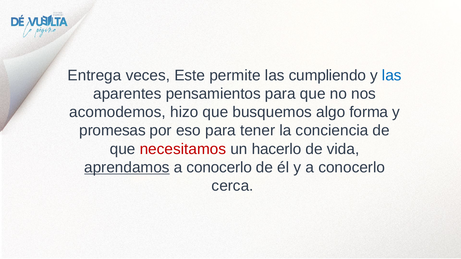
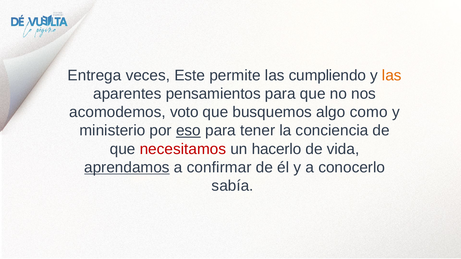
las colour: blue -> orange (392, 75)
hizo: hizo -> voto (184, 112)
forma: forma -> como (369, 112)
promesas: promesas -> ministerio (112, 131)
eso underline: none -> present (188, 131)
conocerlo: conocerlo -> confirmar (219, 168)
cerca: cerca -> sabía (233, 186)
